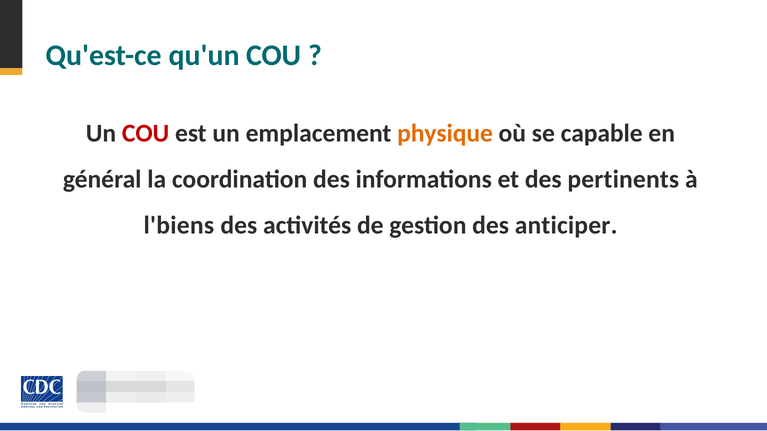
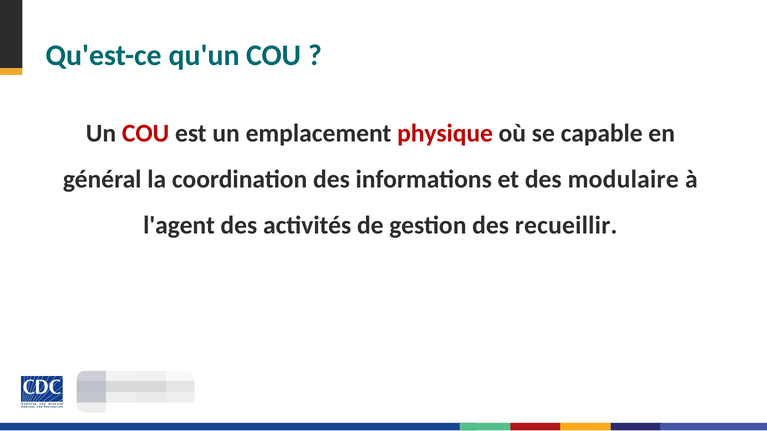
physique colour: orange -> red (445, 134)
pertinents: pertinents -> modulaire (623, 180)
l'biens: l'biens -> l'agent (179, 226)
anticiper: anticiper -> recueillir (566, 226)
